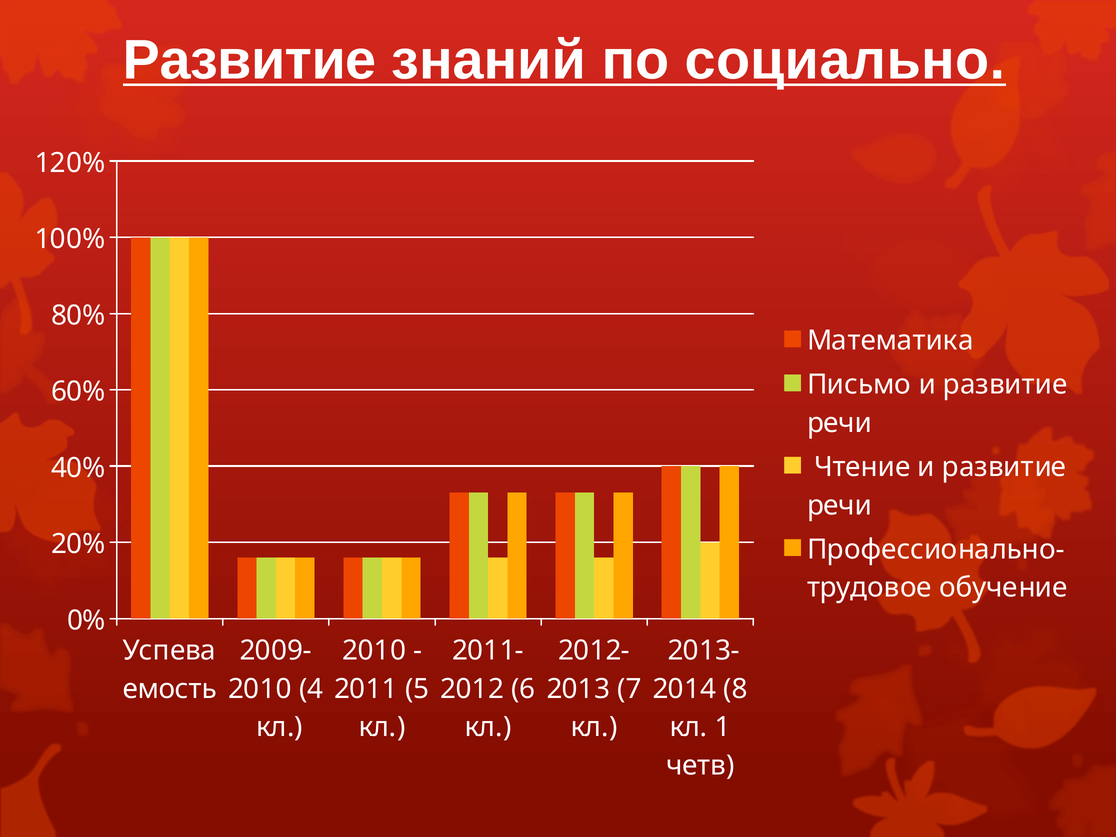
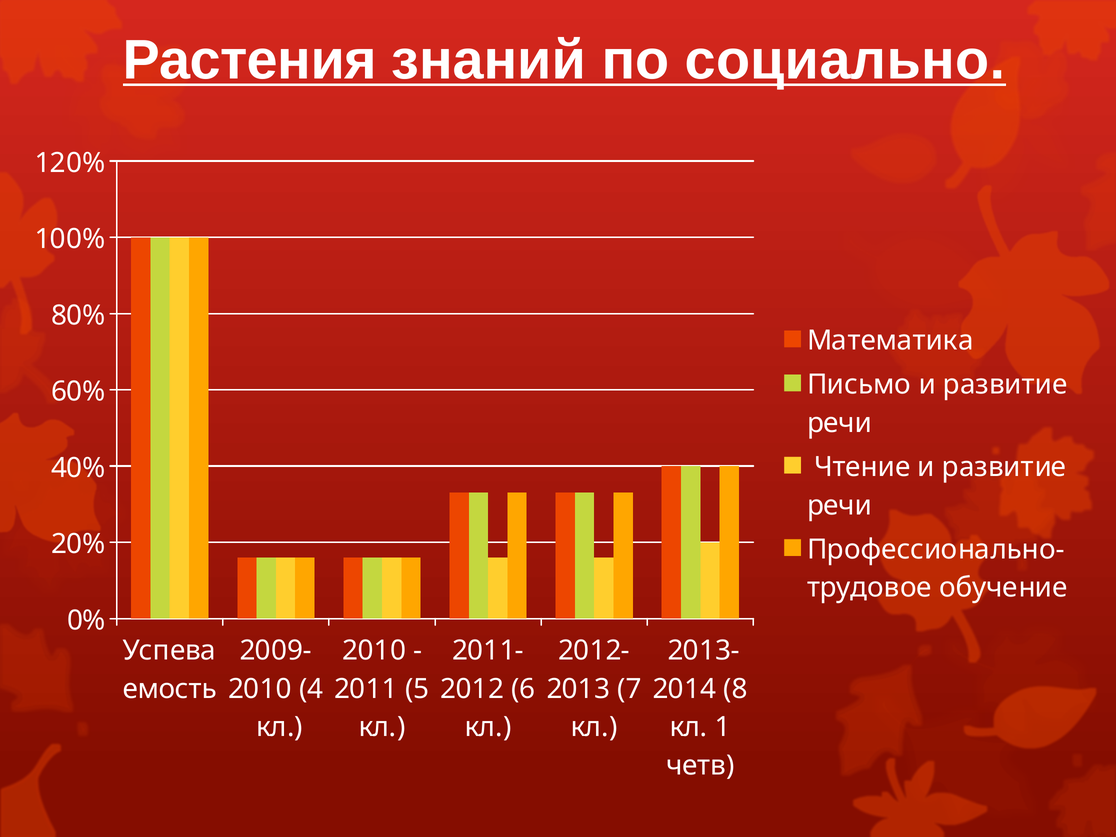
Развитие: Развитие -> Растения (250, 60)
